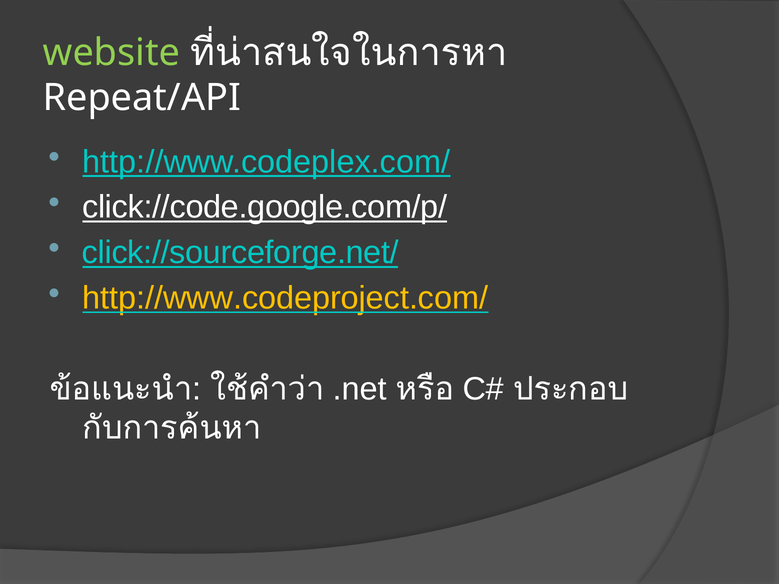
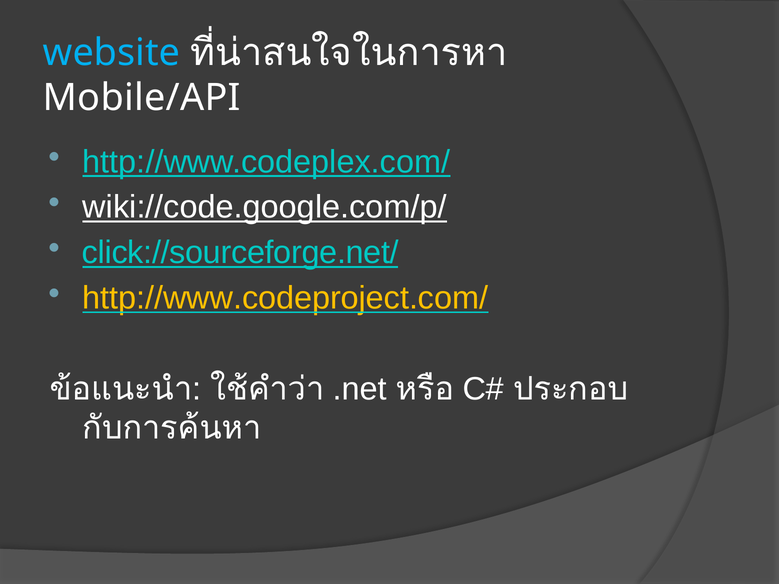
website colour: light green -> light blue (112, 53)
Repeat/API: Repeat/API -> Mobile/API (142, 98)
click://code.google.com/p/: click://code.google.com/p/ -> wiki://code.google.com/p/ (265, 207)
